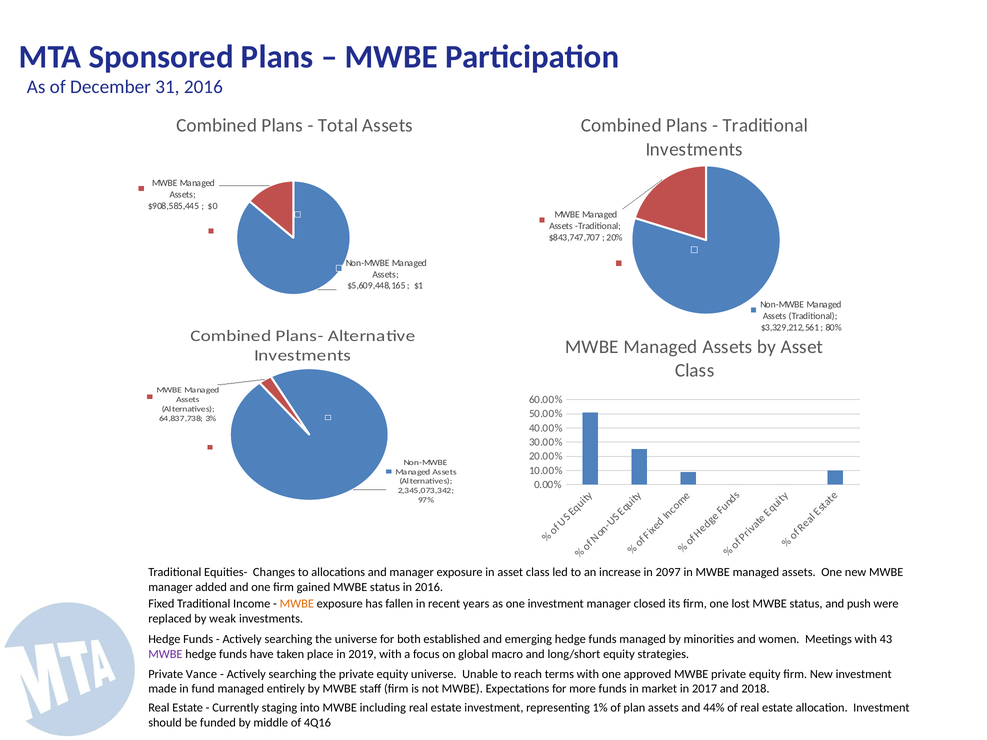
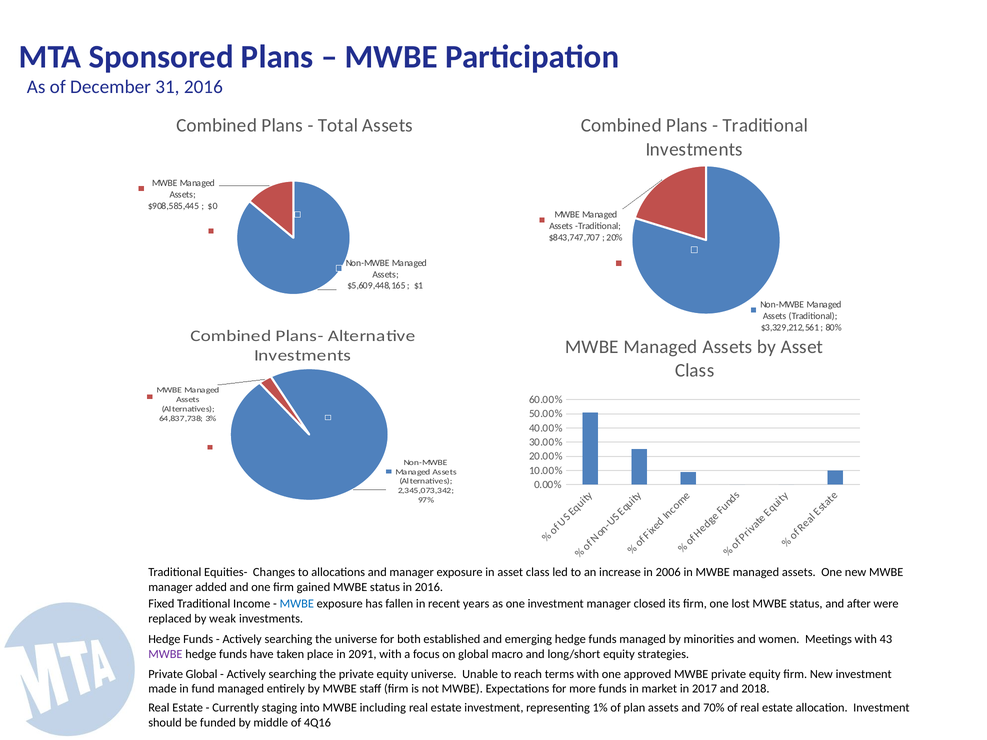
2097: 2097 -> 2006 (668, 572)
MWBE colour: orange -> blue (297, 604)
push: push -> after (859, 604)
2019: 2019 -> 2091 (362, 654)
Private Vance: Vance -> Global (202, 674)
44%: 44% -> 70% (714, 708)
